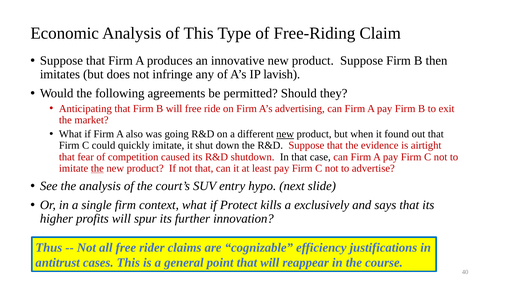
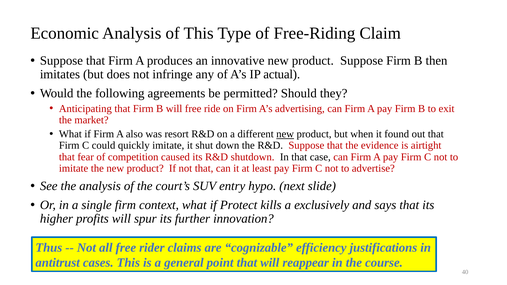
lavish: lavish -> actual (282, 74)
going: going -> resort (177, 134)
the underline: present -> none (97, 168)
